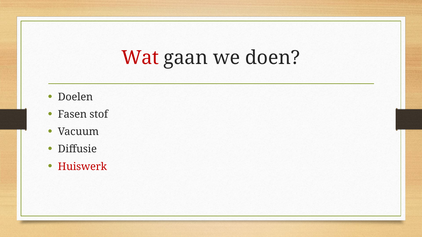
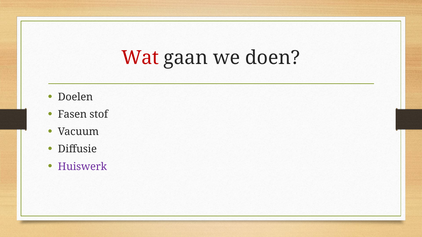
Huiswerk colour: red -> purple (82, 167)
